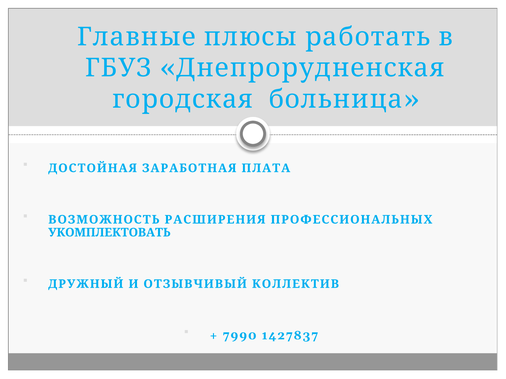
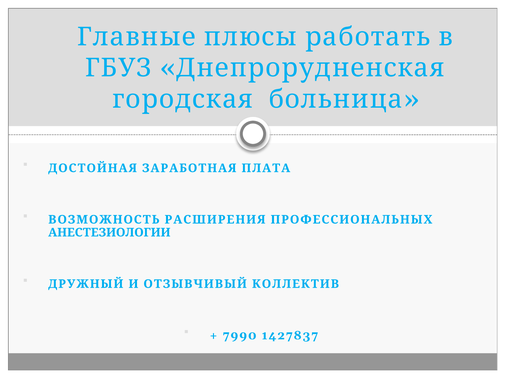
УКОМПЛЕКТОВАТЬ: УКОМПЛЕКТОВАТЬ -> АНЕСТЕЗИОЛОГИИ (109, 233)
